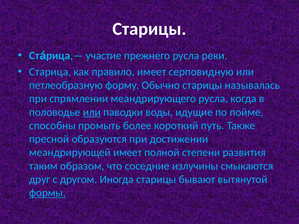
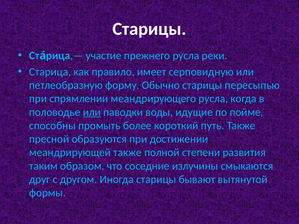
называлась: называлась -> пересыпью (252, 85)
меандрирующей имеет: имеет -> также (128, 153)
формы underline: present -> none (47, 193)
